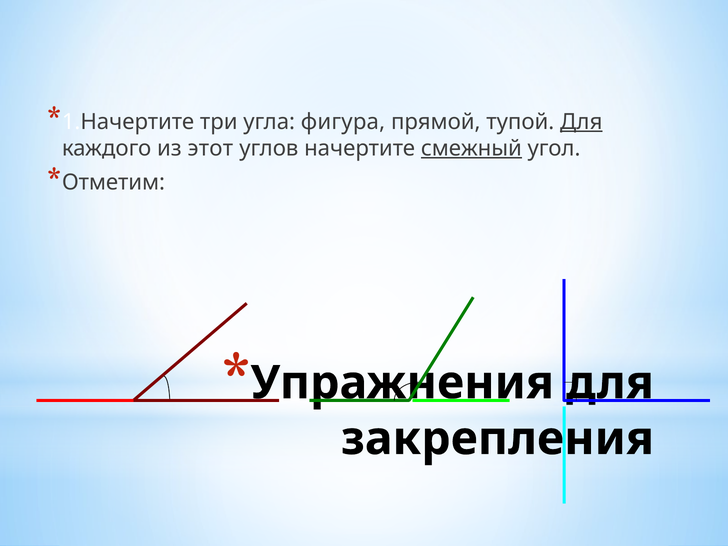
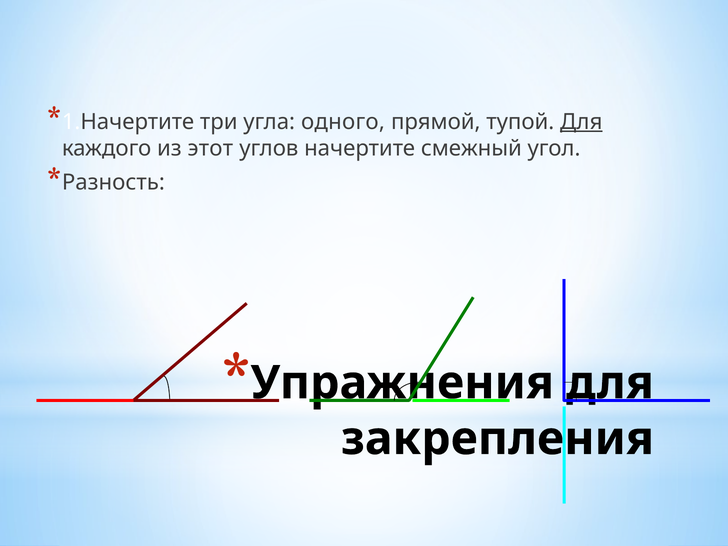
фигура: фигура -> одного (343, 122)
смежный underline: present -> none (471, 148)
Отметим: Отметим -> Разность (113, 183)
